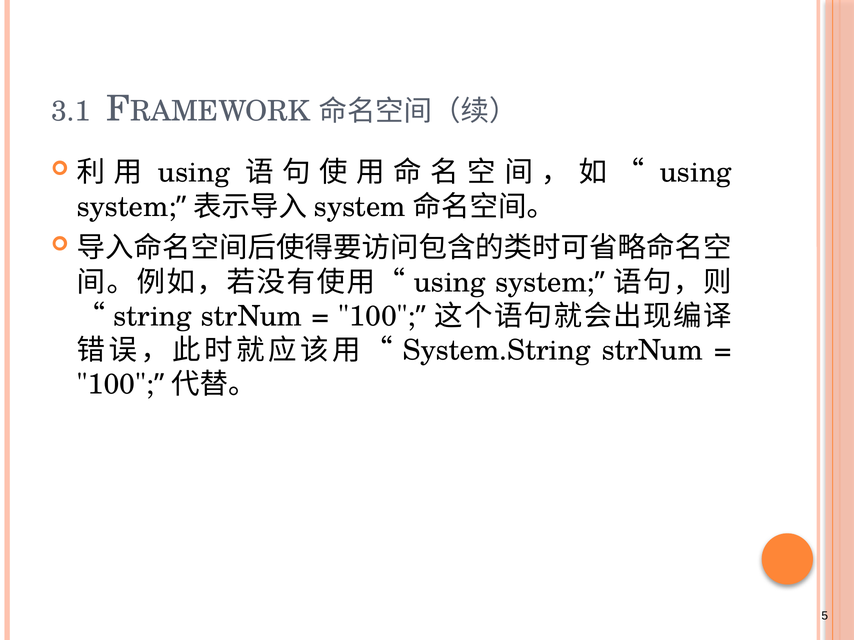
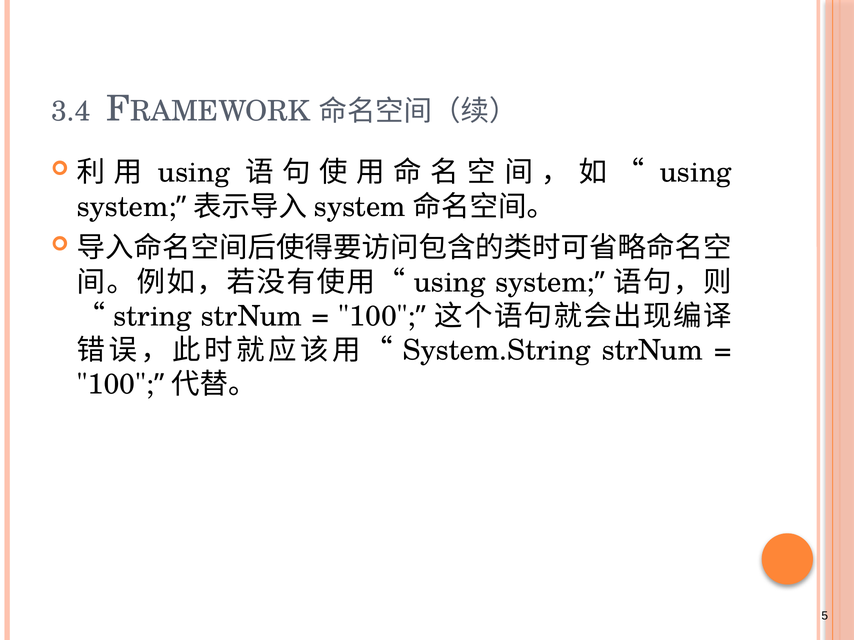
3.1: 3.1 -> 3.4 (71, 112)
